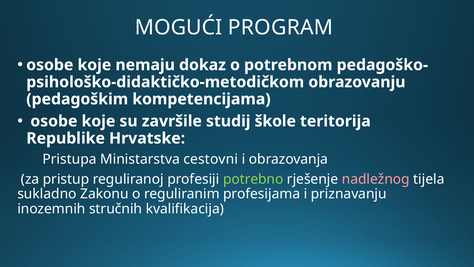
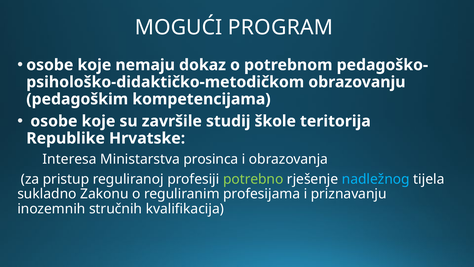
Pristupa: Pristupa -> Interesa (70, 159)
cestovni: cestovni -> prosinca (211, 159)
nadležnog colour: pink -> light blue (376, 179)
